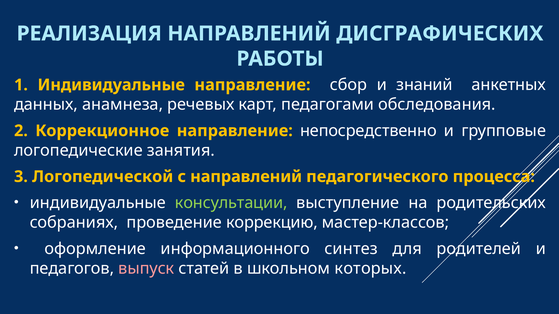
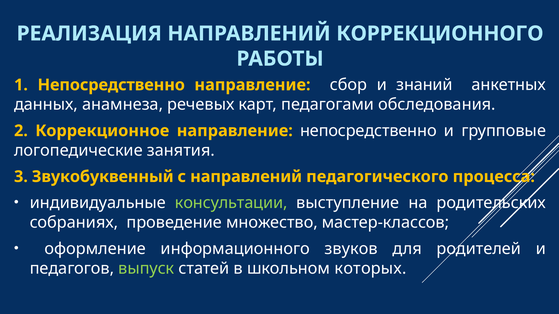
ДИСГРАФИЧЕСКИХ: ДИСГРАФИЧЕСКИХ -> КОРРЕКЦИОННОГО (440, 34)
1 Индивидуальные: Индивидуальные -> Непосредственно (111, 85)
Логопедической: Логопедической -> Звукобуквенный (103, 177)
коррекцию: коррекцию -> множество (272, 223)
синтез: синтез -> звуков (351, 249)
выпуск colour: pink -> light green (146, 269)
